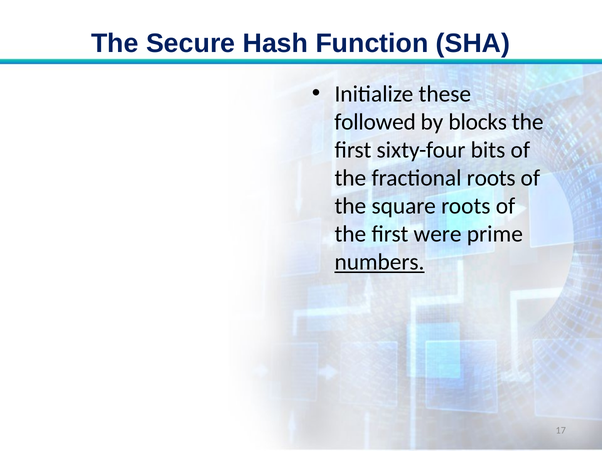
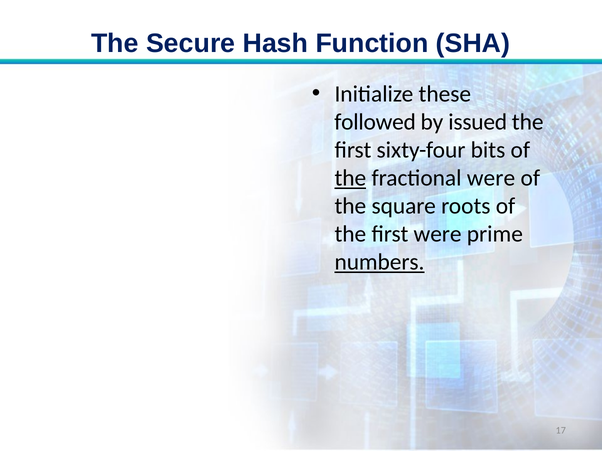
blocks: blocks -> issued (478, 122)
the underline: none -> present (350, 178)
fractional roots: roots -> were (491, 178)
